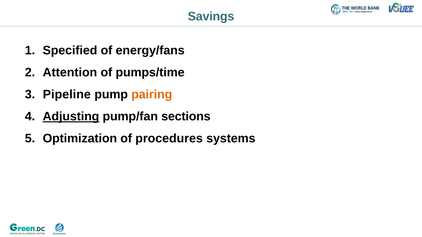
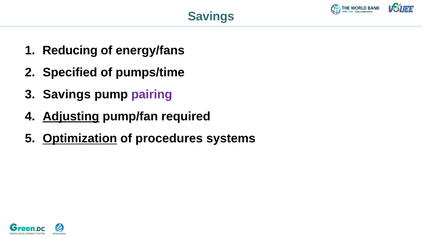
Specified: Specified -> Reducing (70, 50)
Attention: Attention -> Specified (70, 73)
Pipeline: Pipeline -> Savings (67, 95)
pairing colour: orange -> purple (152, 95)
sections: sections -> required (186, 117)
Optimization underline: none -> present (80, 139)
